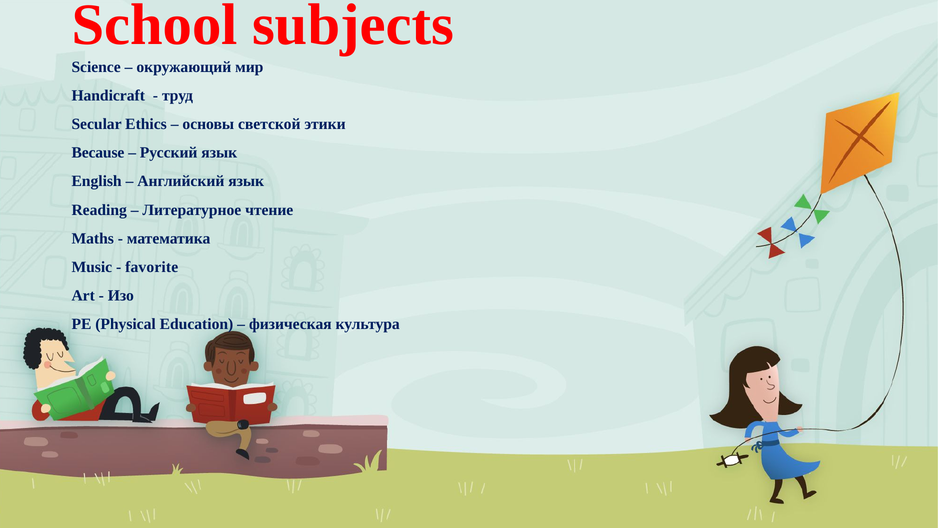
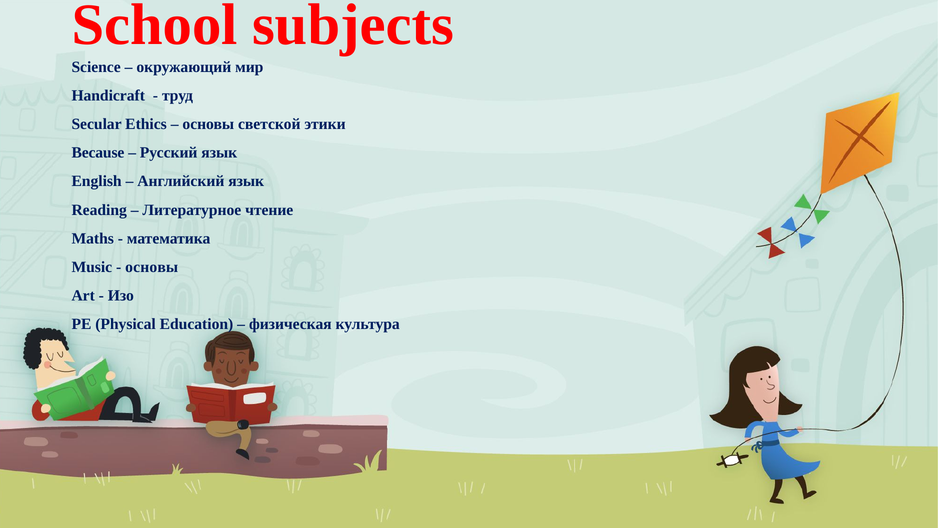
favorite: favorite -> основы (152, 267)
